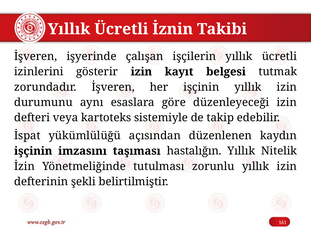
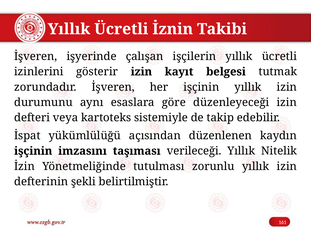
hastalığın: hastalığın -> verileceği (194, 151)
